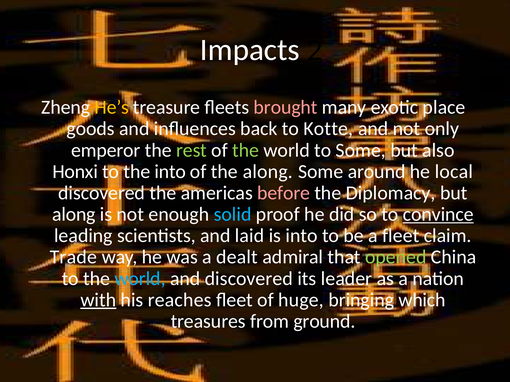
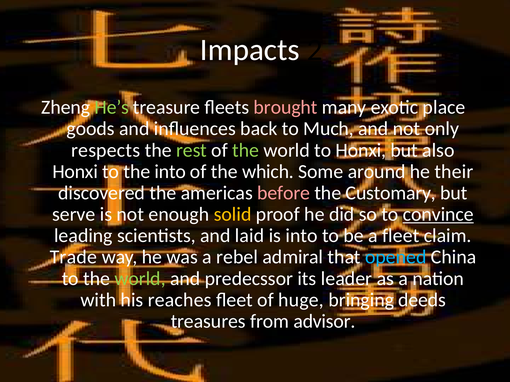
He’s colour: yellow -> light green (112, 107)
Kotte: Kotte -> Much (329, 129)
emperor: emperor -> respects (106, 150)
to Some: Some -> Honxi (361, 150)
the along: along -> which (268, 172)
local: local -> their (454, 172)
Diplomacy: Diplomacy -> Customary (391, 193)
along: along -> serve (74, 215)
solid colour: light blue -> yellow (233, 215)
dealt: dealt -> rebel (237, 257)
opened colour: light green -> light blue (396, 257)
world colour: light blue -> light green (140, 279)
and discovered: discovered -> predecssor (249, 279)
with underline: present -> none (98, 300)
which: which -> deeds (422, 300)
ground: ground -> advisor (324, 322)
